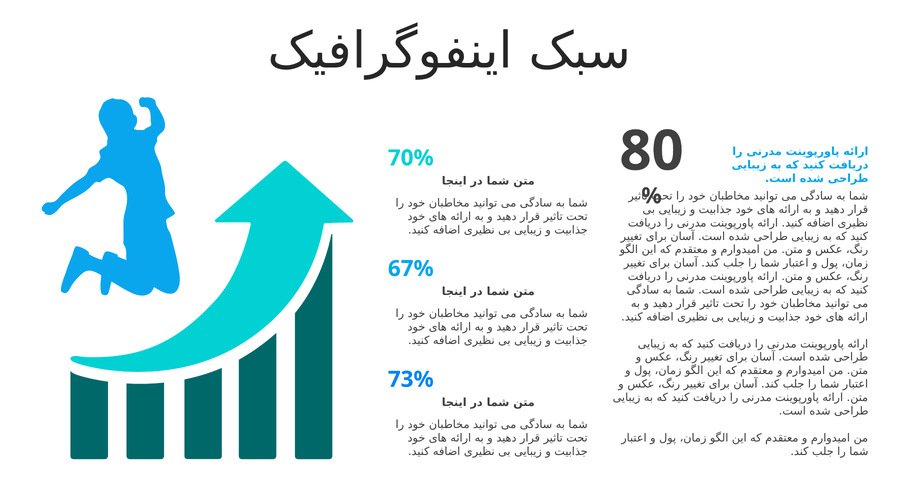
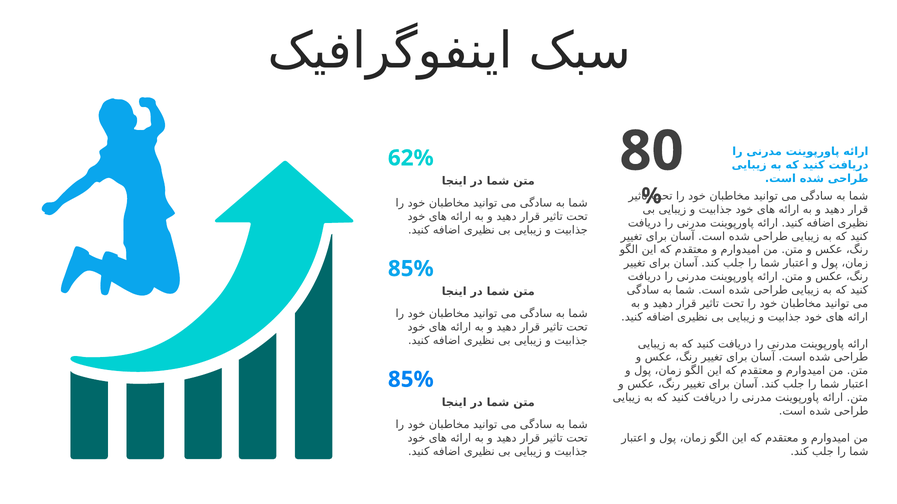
70%: 70% -> 62% (411, 158)
67%: 67% -> 85% (411, 269)
73%: 73% -> 85% (411, 380)
